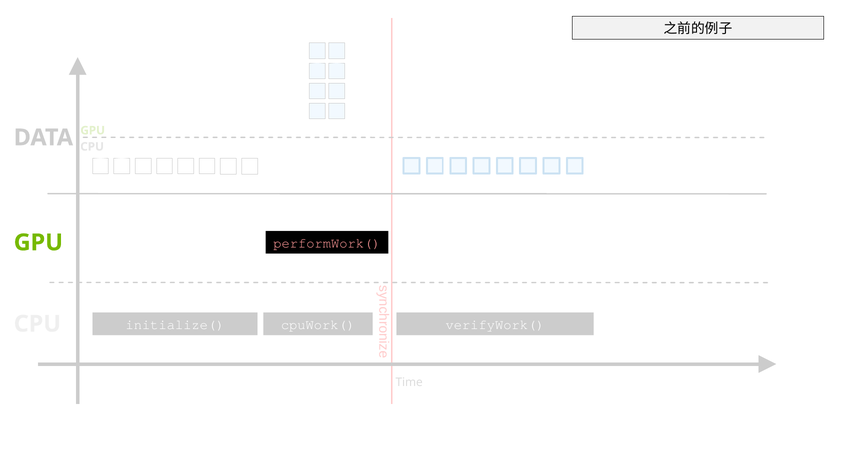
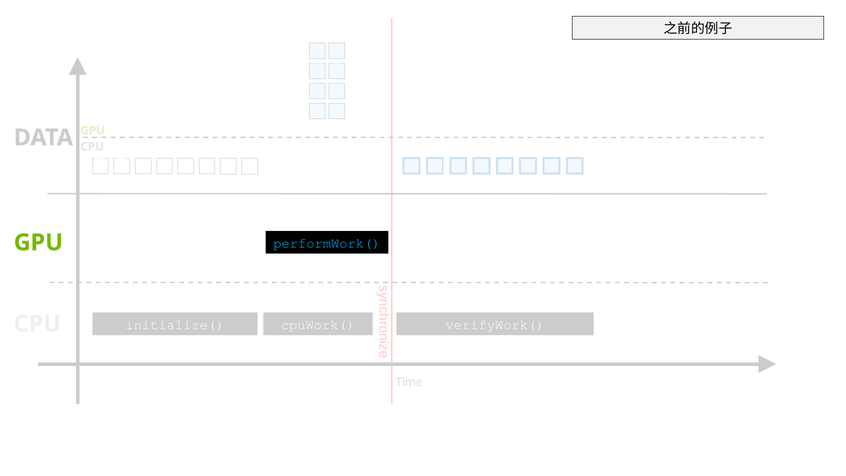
performWork( colour: pink -> light blue (327, 243)
